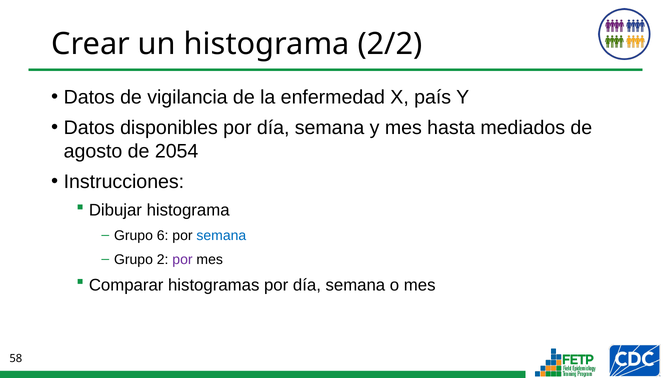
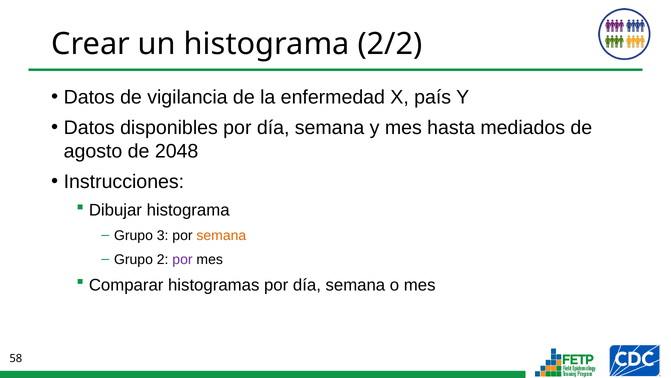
2054: 2054 -> 2048 (177, 151)
6: 6 -> 3 (163, 235)
semana colour: blue -> orange (221, 235)
